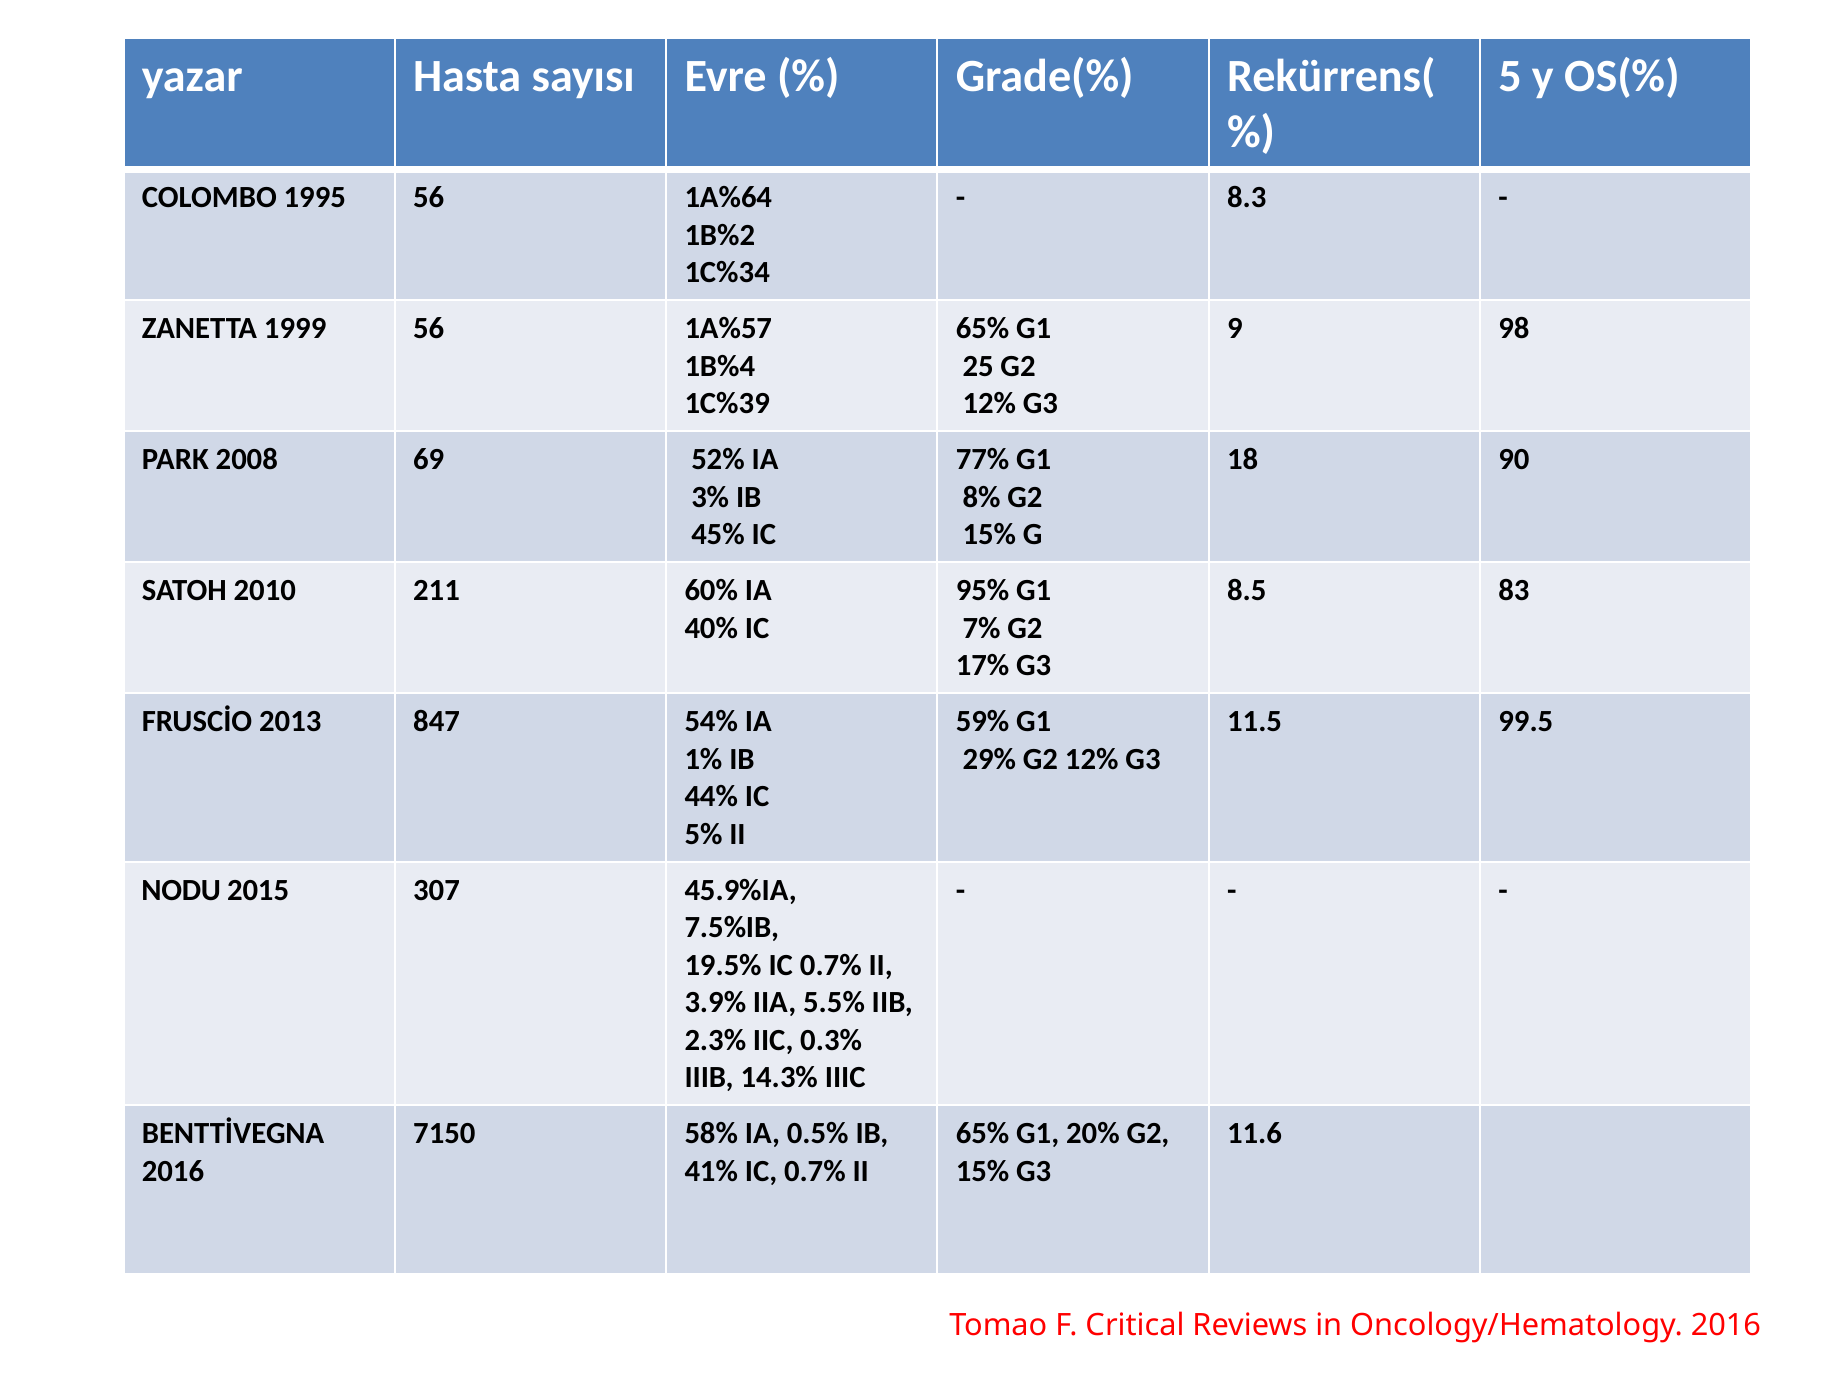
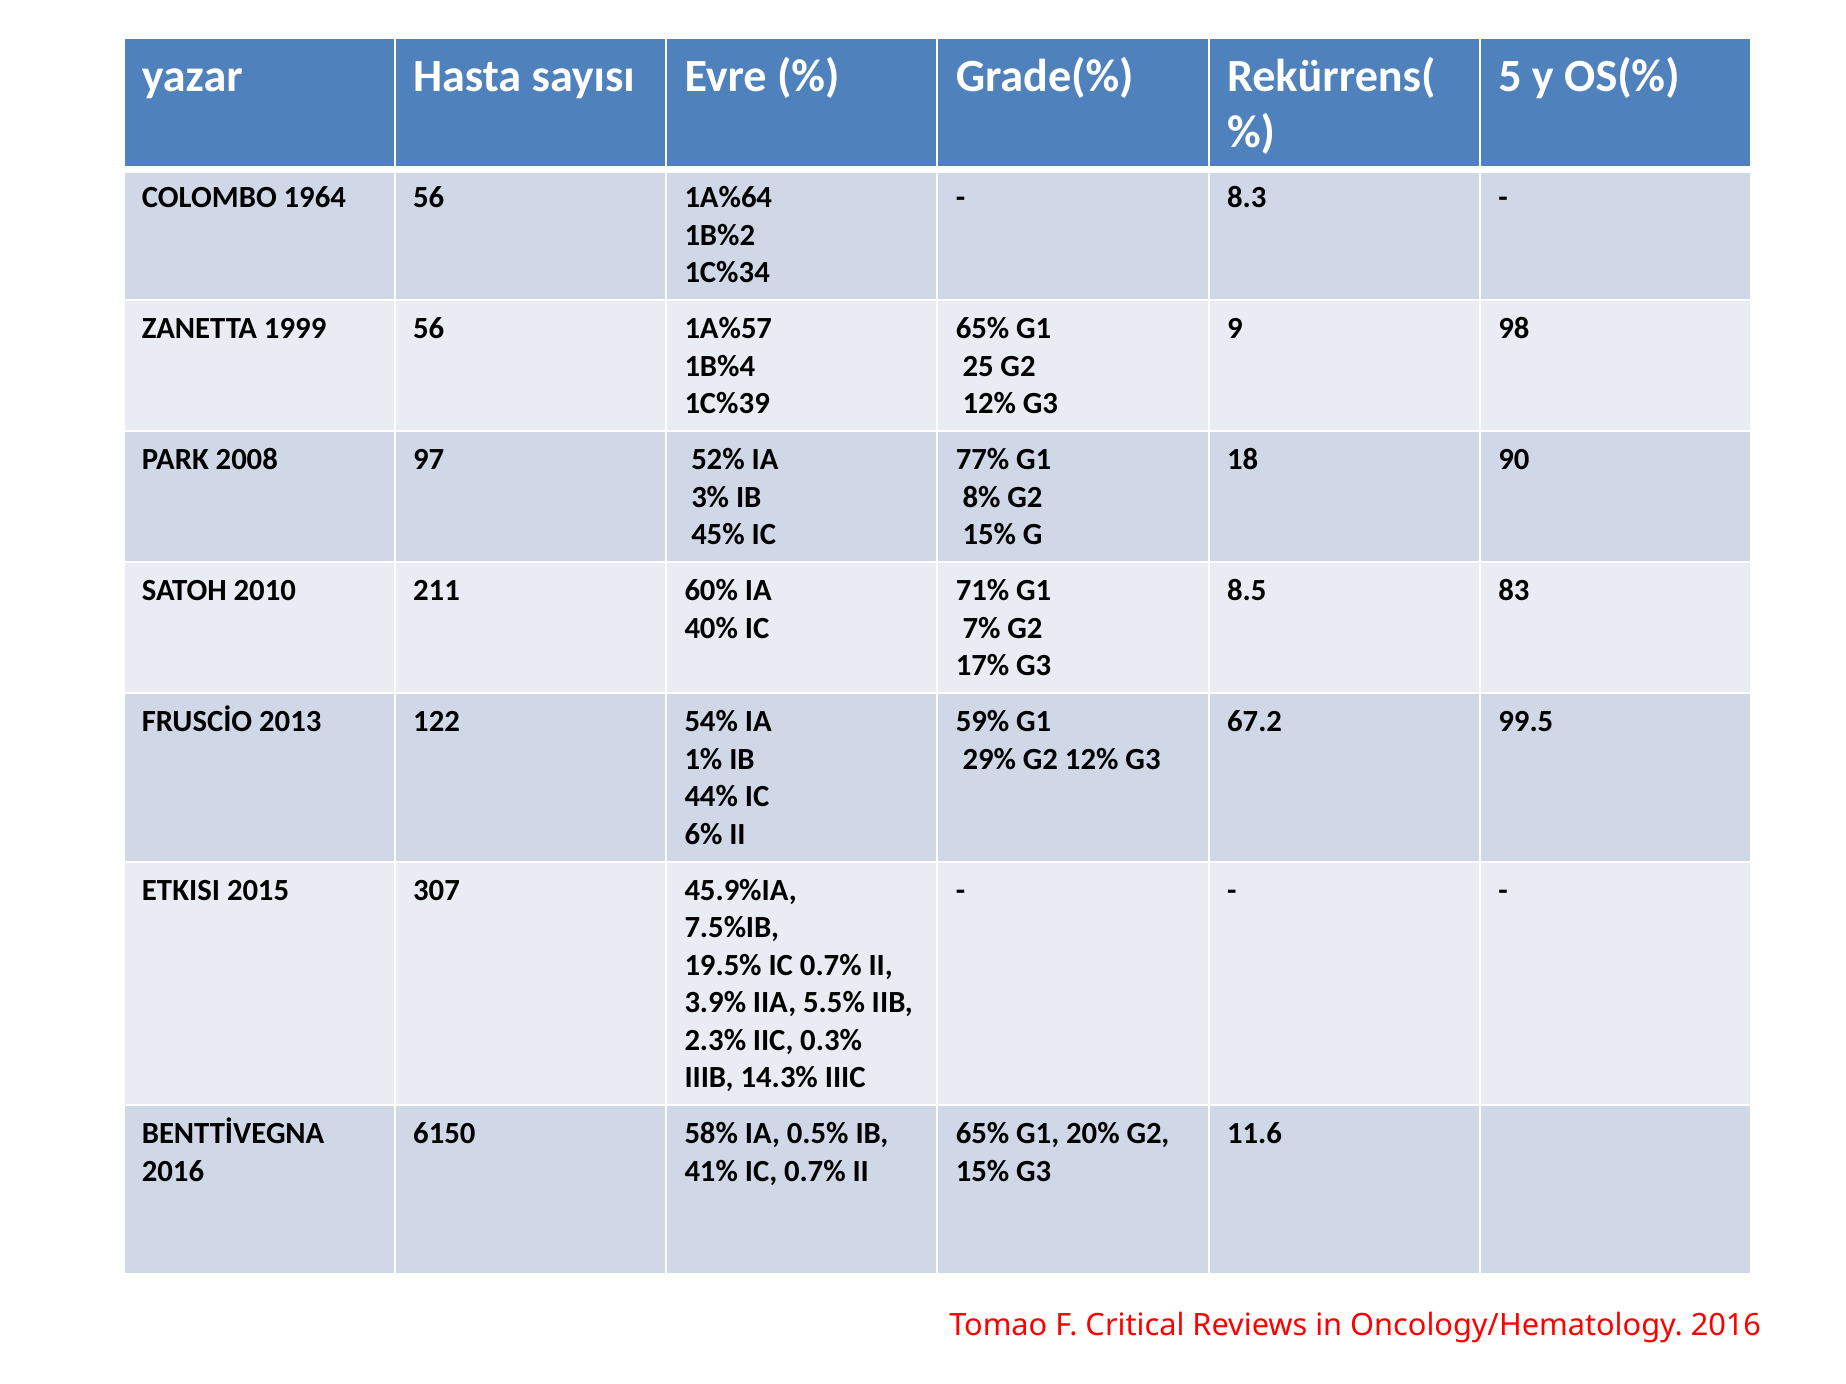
1995: 1995 -> 1964 (315, 198)
69: 69 -> 97 (429, 460)
95%: 95% -> 71% (983, 591)
847: 847 -> 122 (437, 722)
11.5: 11.5 -> 67.2 (1255, 722)
5%: 5% -> 6% (703, 834)
NODU: NODU -> ETKISI (181, 890)
7150: 7150 -> 6150 (444, 1134)
